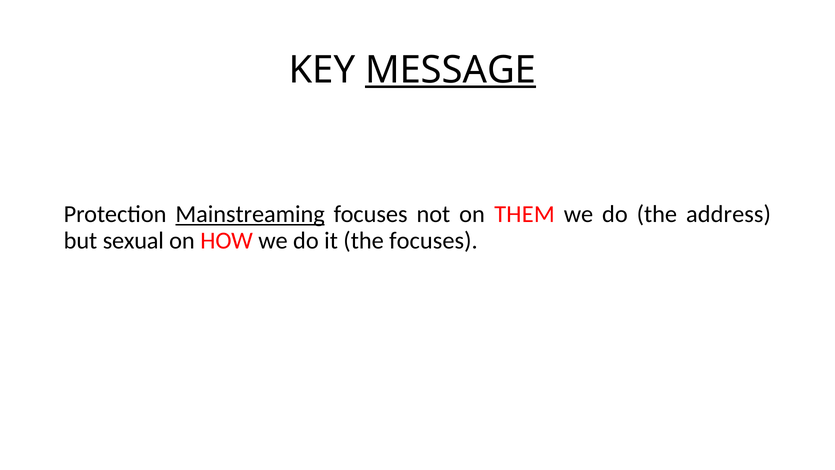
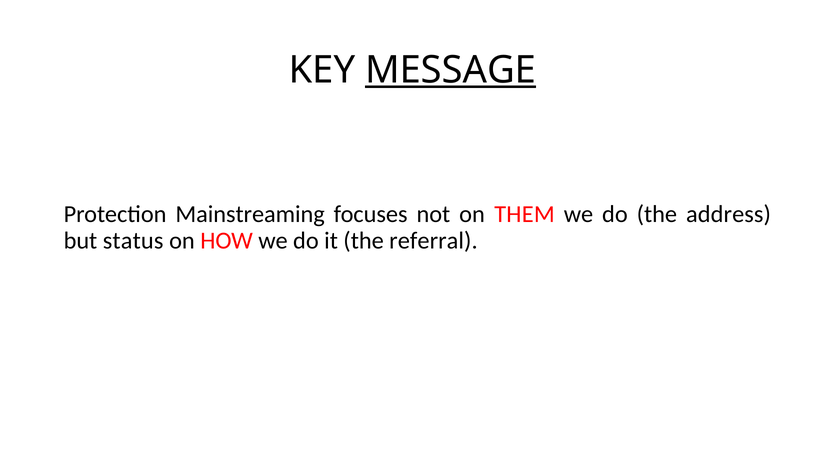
Mainstreaming underline: present -> none (250, 214)
sexual: sexual -> status (133, 240)
the focuses: focuses -> referral (433, 240)
